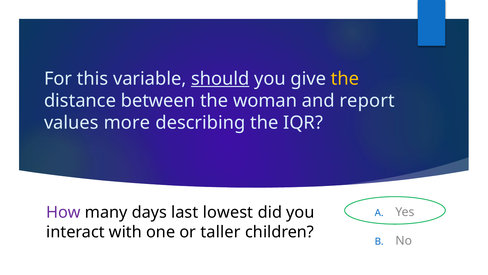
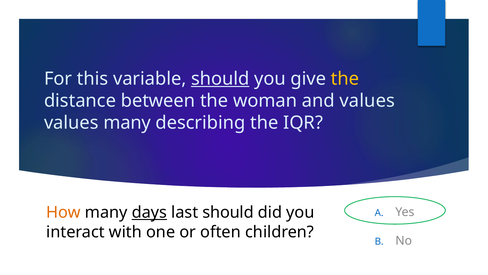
and report: report -> values (367, 100)
values more: more -> many (127, 122)
How colour: purple -> orange (64, 212)
days underline: none -> present (149, 212)
last lowest: lowest -> should (228, 212)
taller: taller -> often (221, 232)
